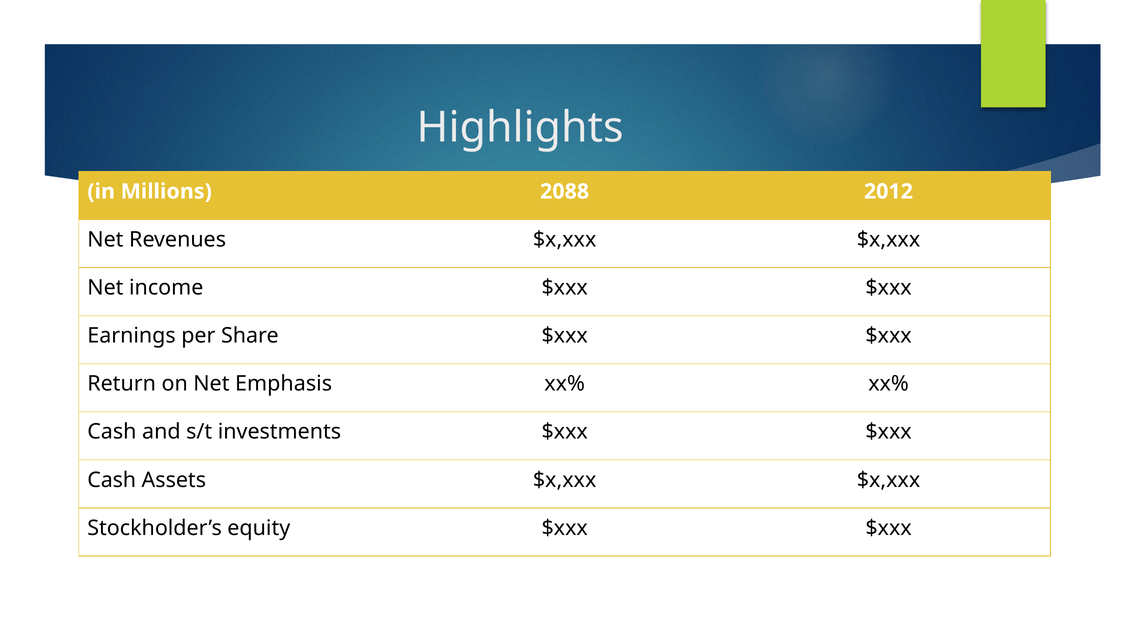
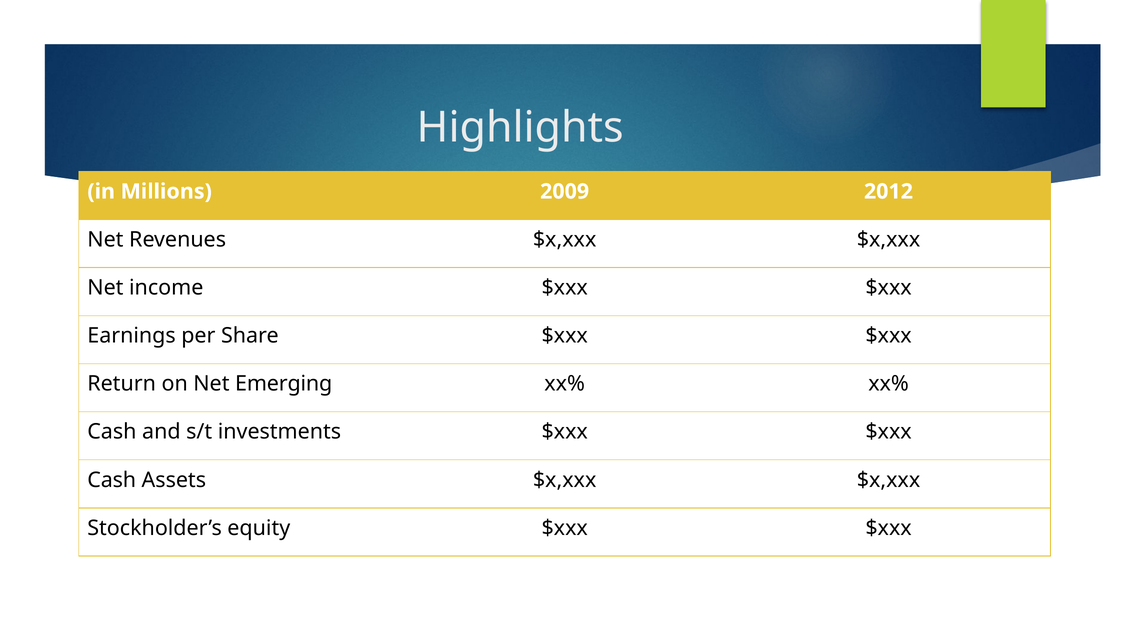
2088: 2088 -> 2009 (565, 192)
Emphasis: Emphasis -> Emerging (284, 384)
